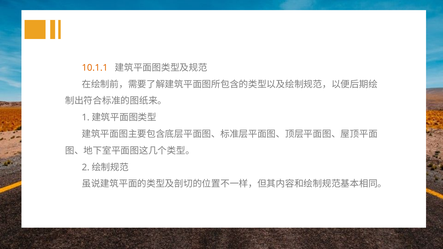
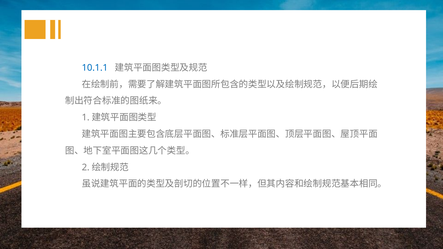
10.1.1 colour: orange -> blue (95, 68)
